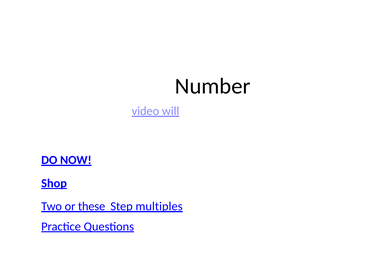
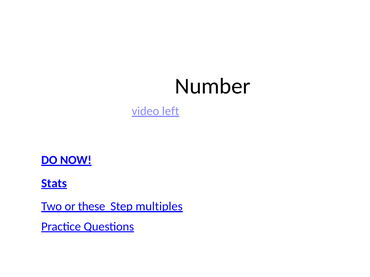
will: will -> left (171, 111)
Shop: Shop -> Stats (54, 184)
